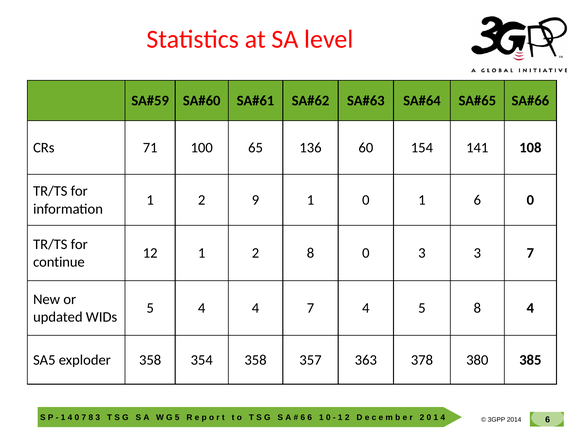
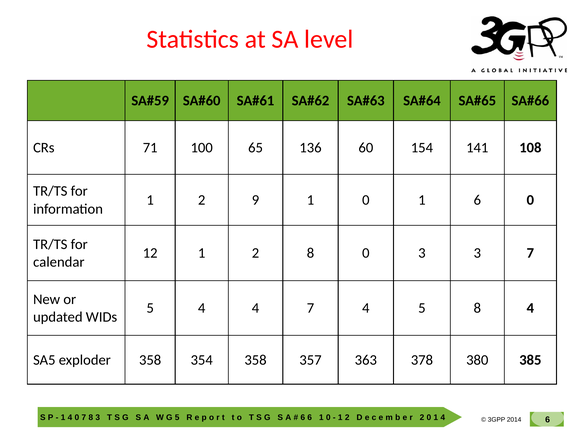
continue: continue -> calendar (59, 262)
